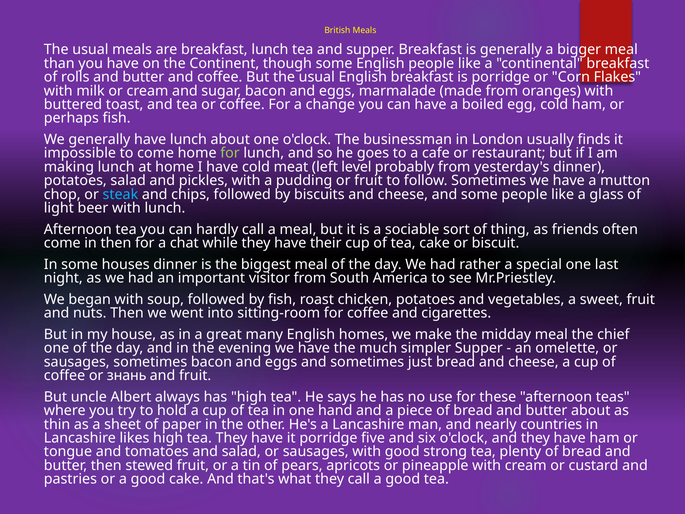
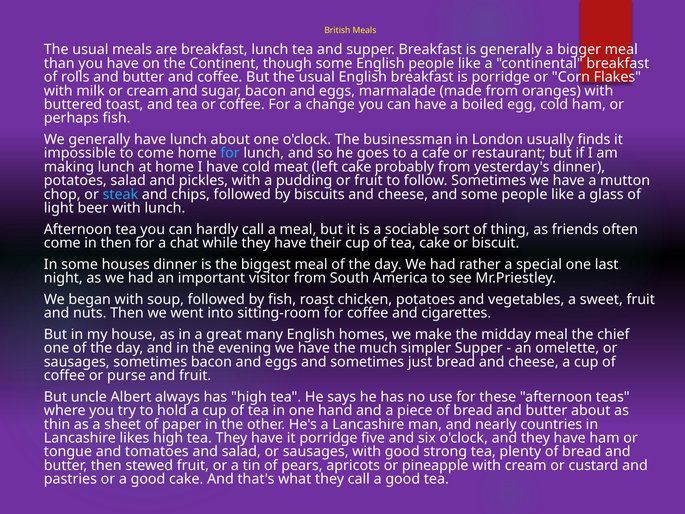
for colour: light green -> light blue (230, 153)
left level: level -> cake (356, 167)
знань: знань -> purse (126, 375)
